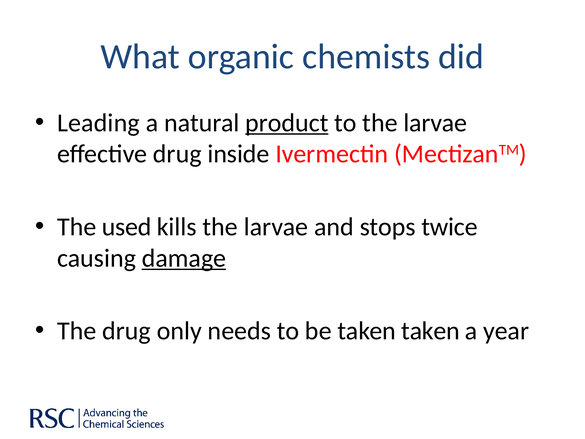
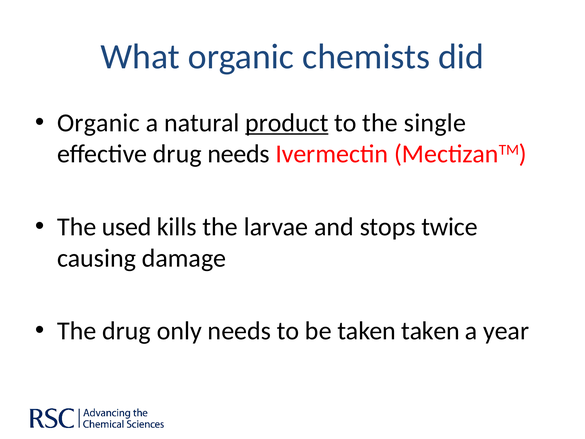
Leading: Leading -> Organic (98, 123)
to the larvae: larvae -> single (435, 123)
drug inside: inside -> needs (239, 154)
damage underline: present -> none (184, 258)
